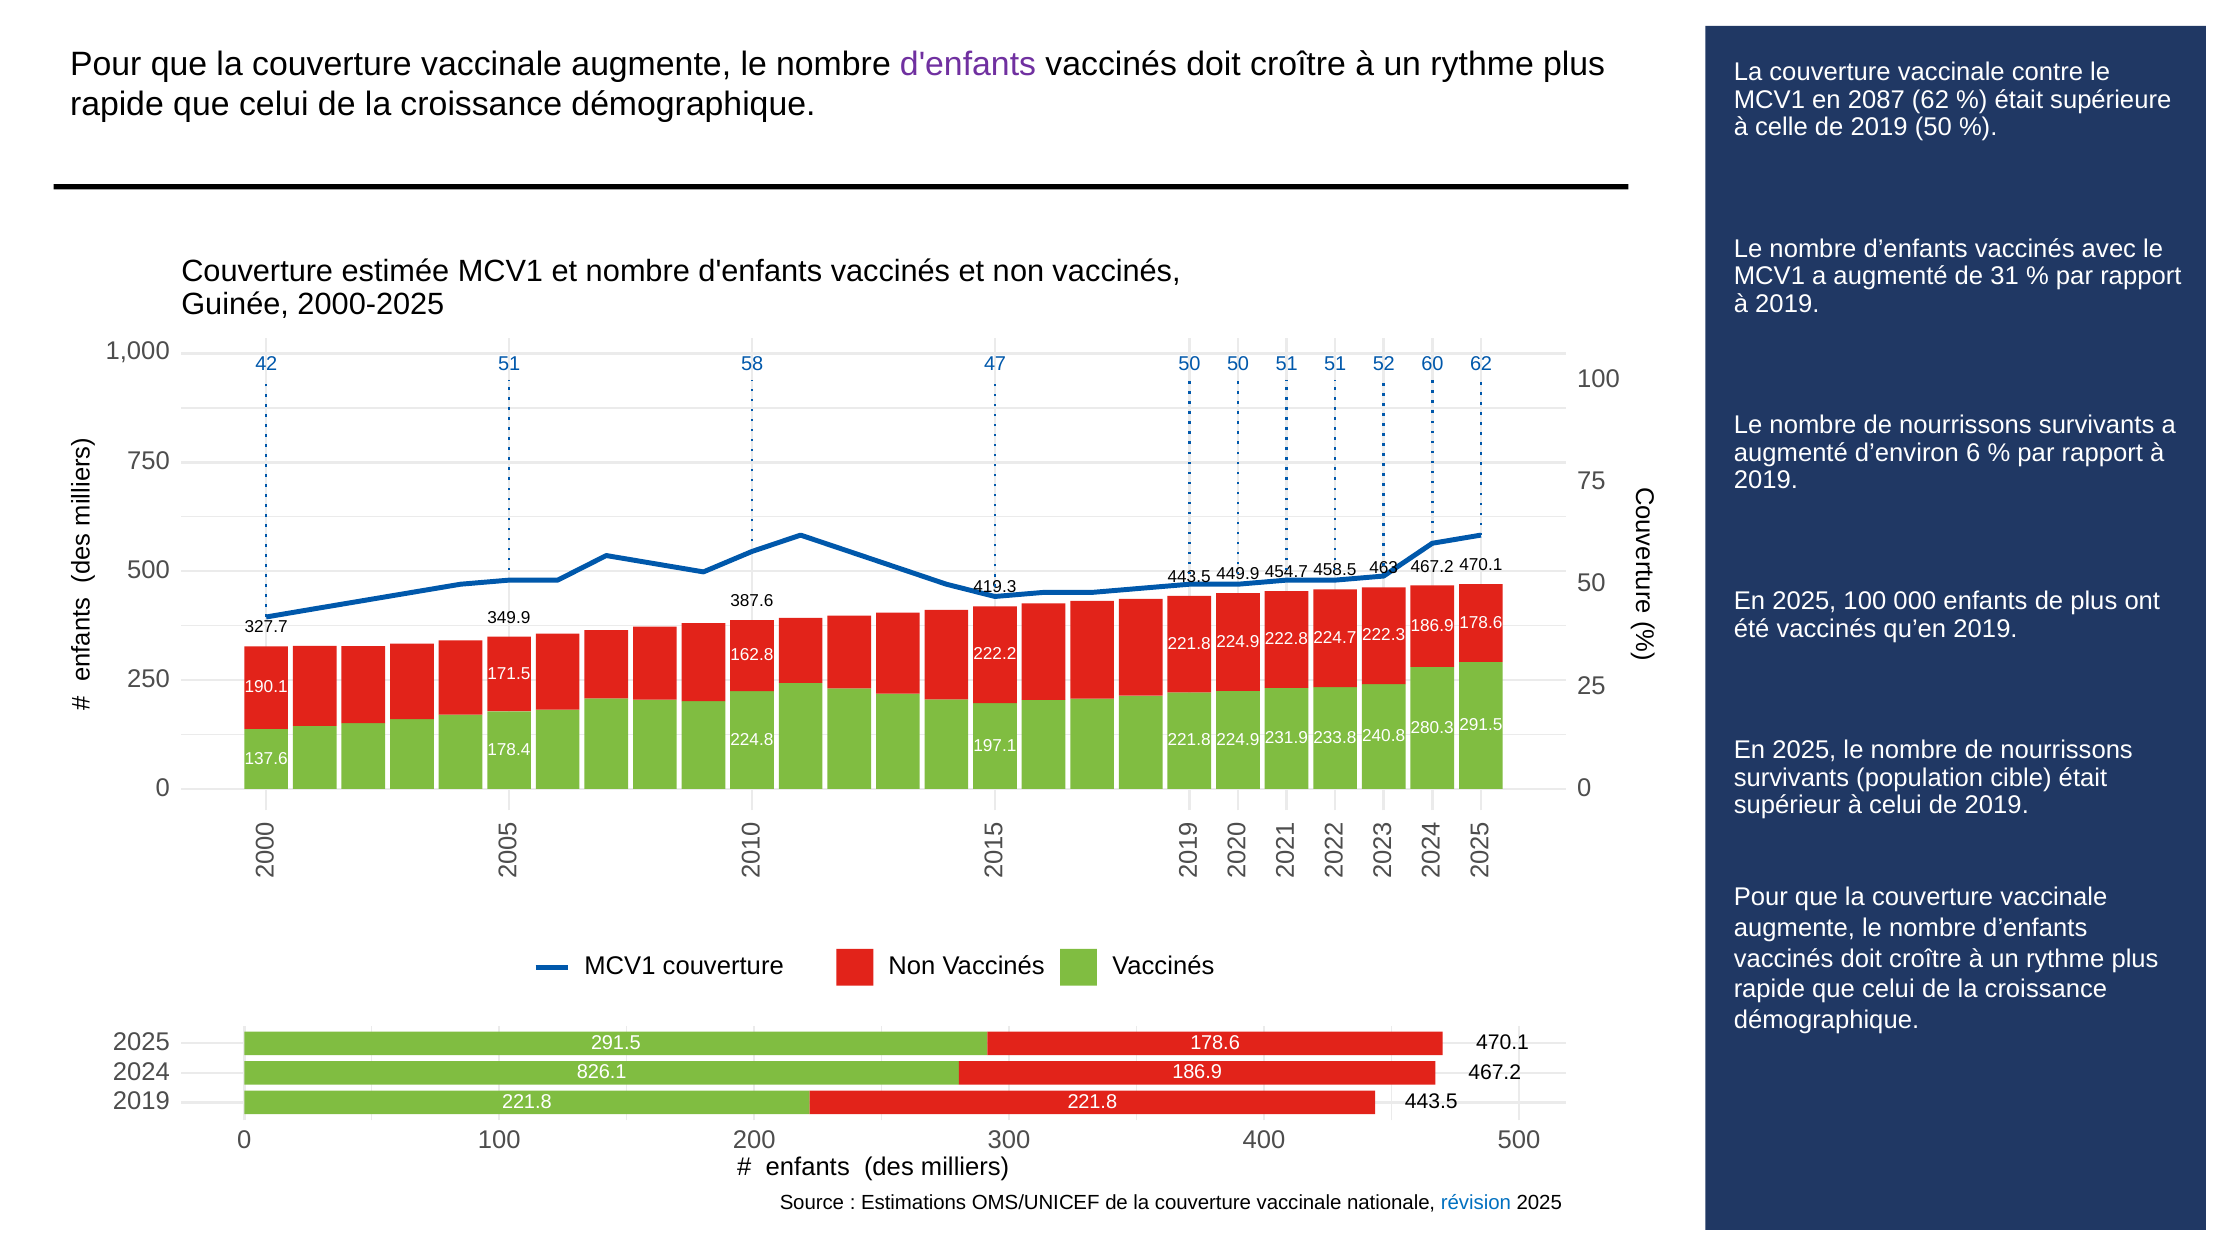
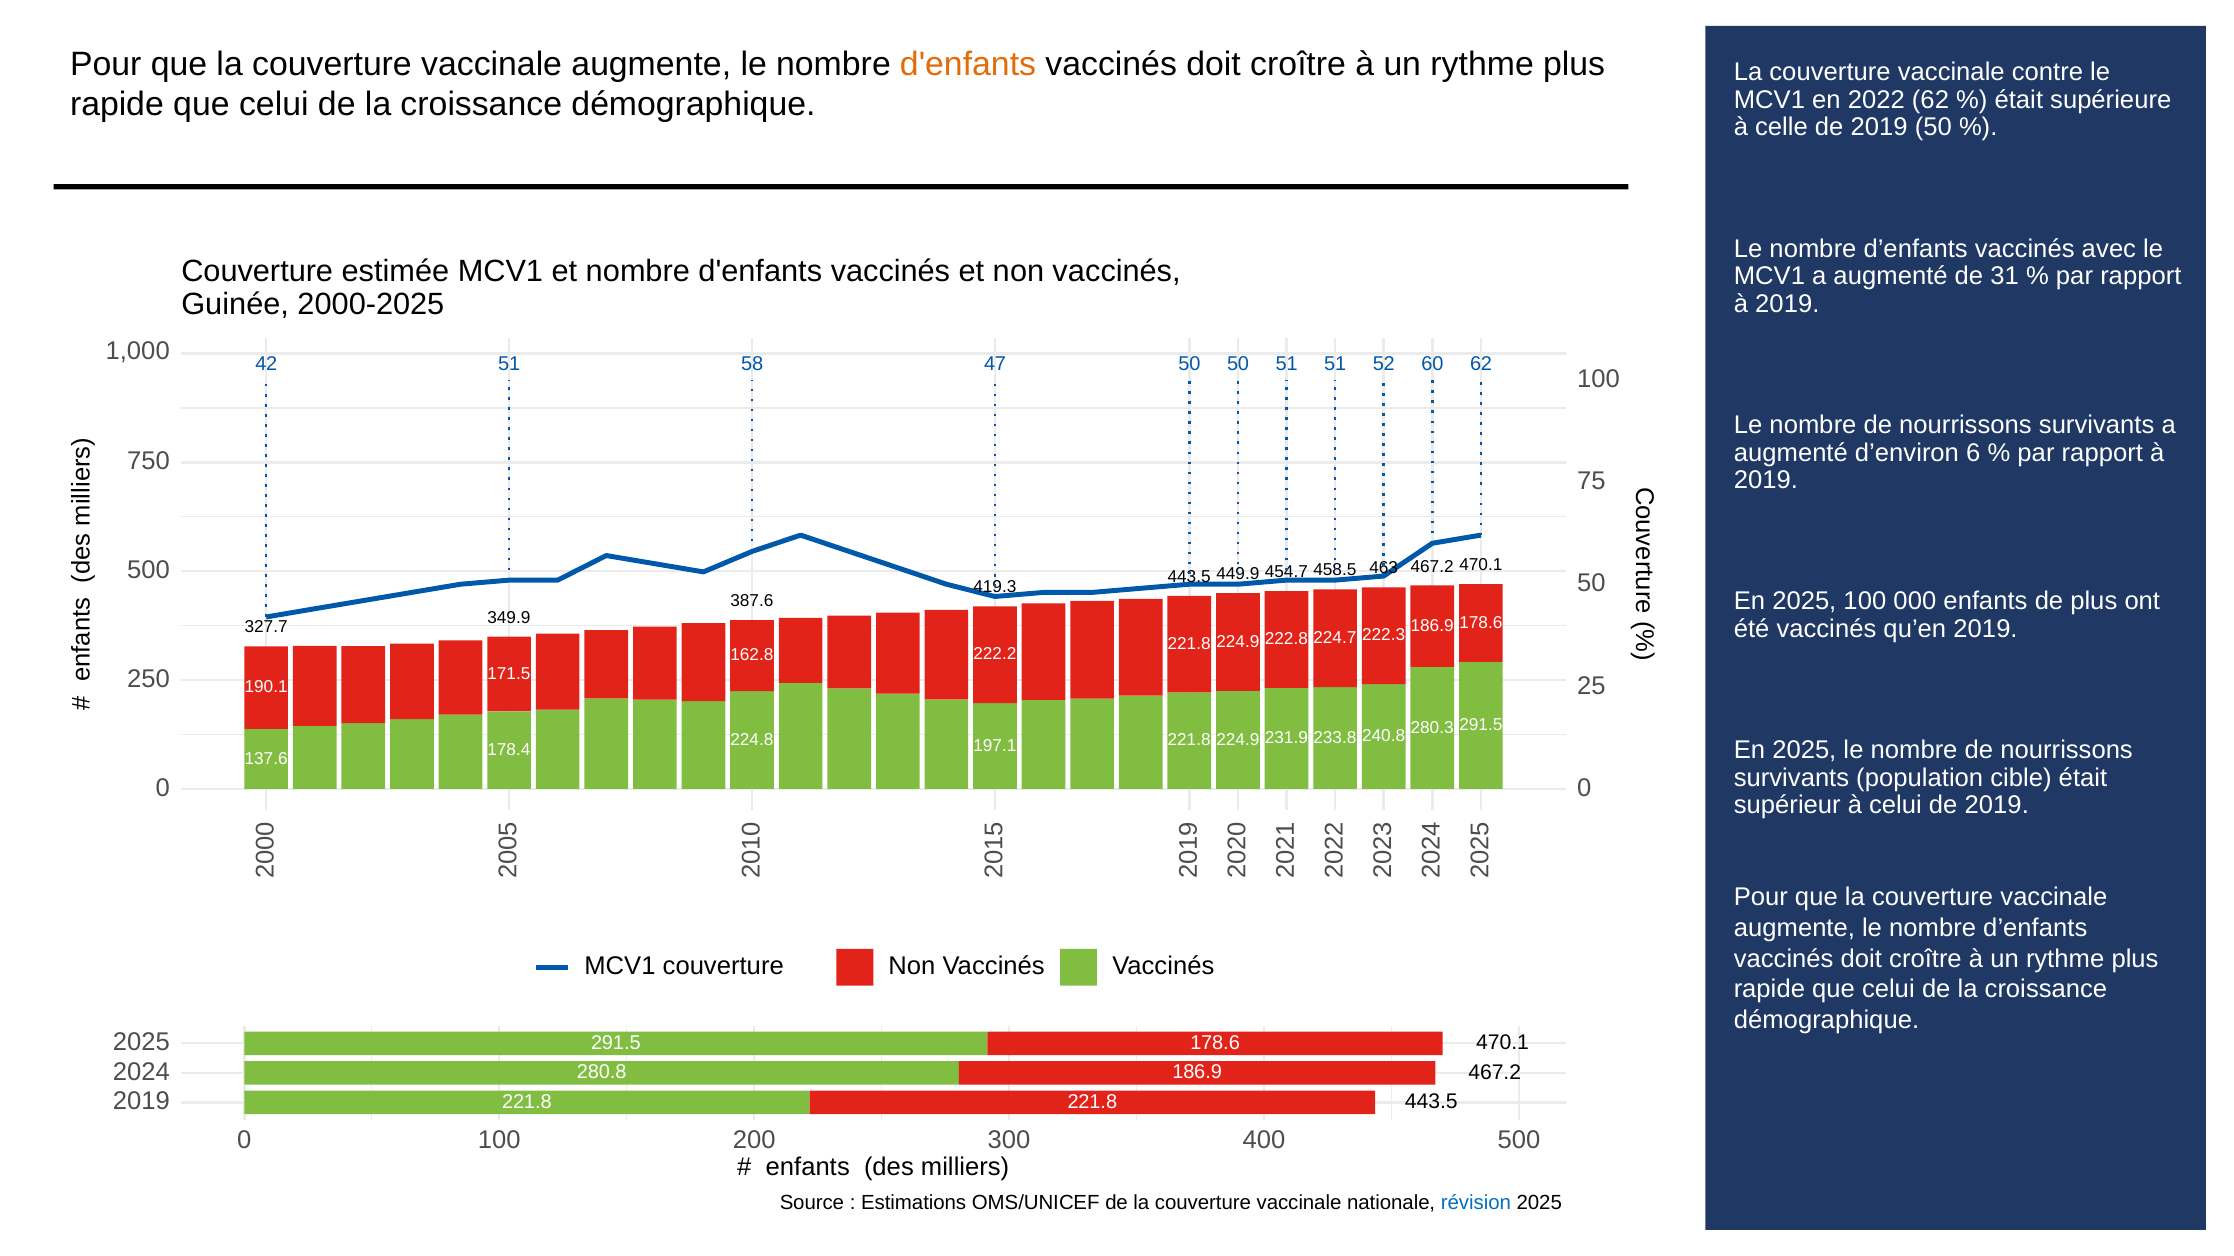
d'enfants colour: purple -> orange (968, 64)
2087: 2087 -> 2022 (1876, 100)
826.1: 826.1 -> 280.8 (602, 1073)
